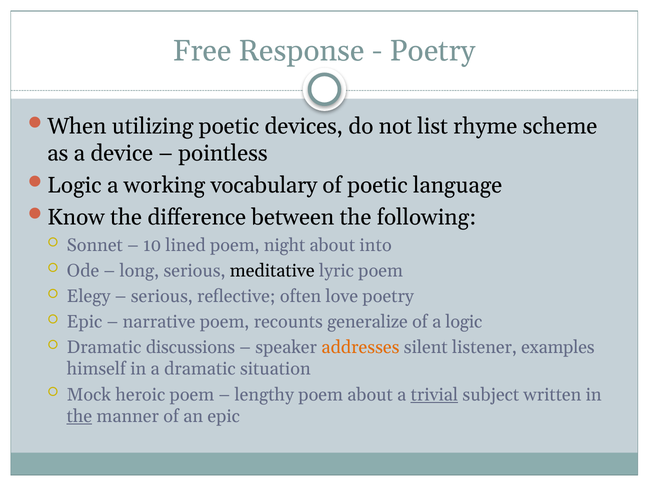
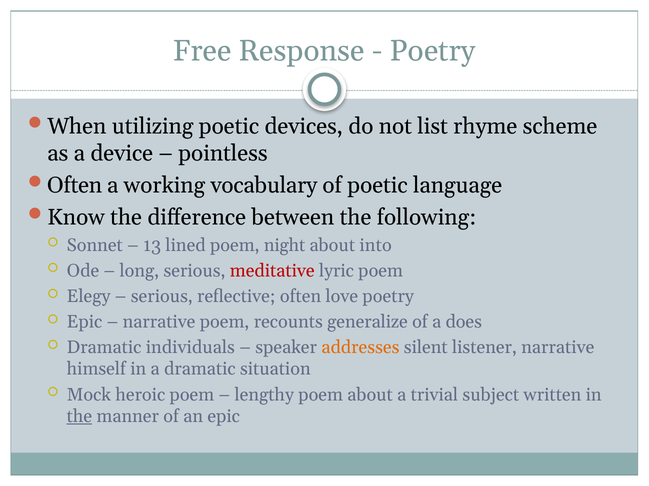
Logic: Logic -> Often (75, 186)
10: 10 -> 13 (152, 246)
meditative colour: black -> red (272, 271)
a logic: logic -> does (464, 322)
discussions: discussions -> individuals (190, 348)
listener examples: examples -> narrative (558, 348)
trivial underline: present -> none (434, 395)
